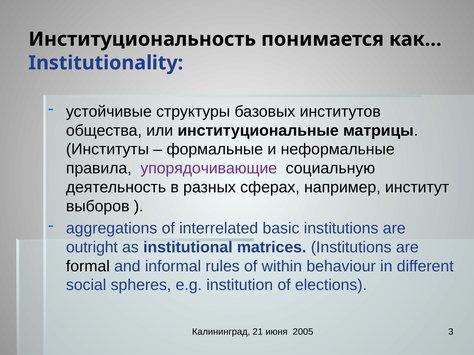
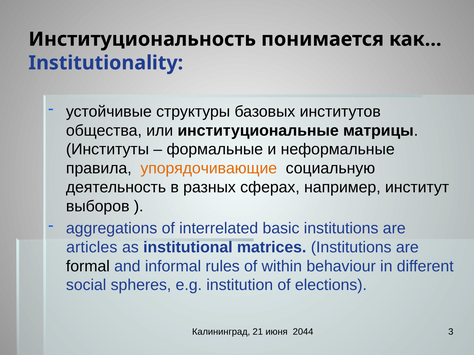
упорядочивающие colour: purple -> orange (209, 169)
outright: outright -> articles (92, 248)
2005: 2005 -> 2044 (303, 332)
